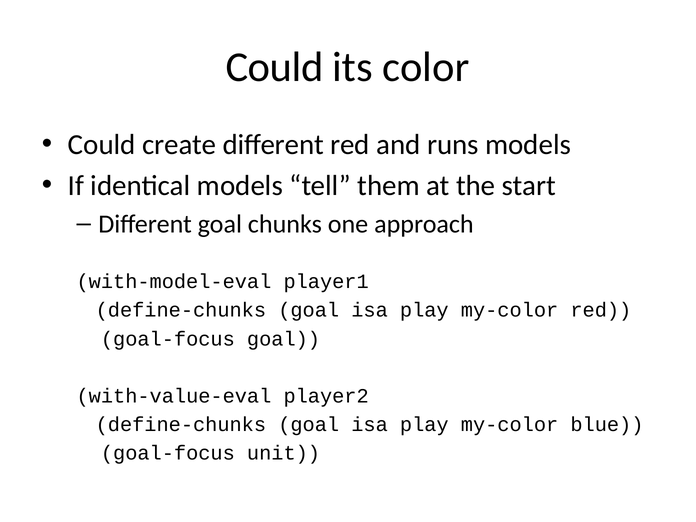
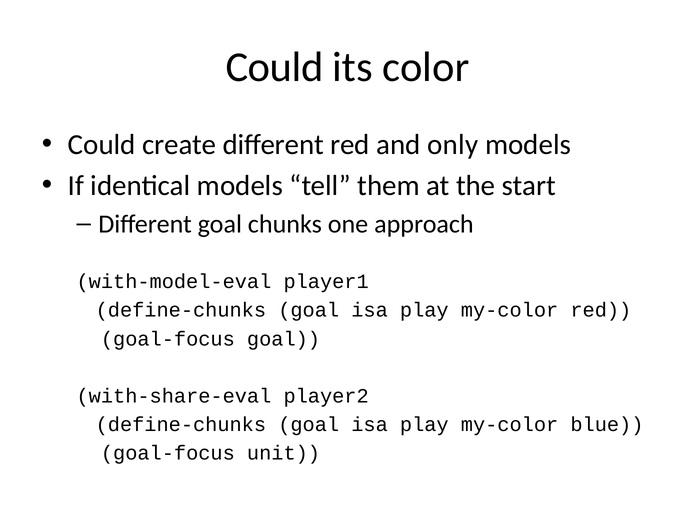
runs: runs -> only (453, 145)
with-value-eval: with-value-eval -> with-share-eval (174, 396)
